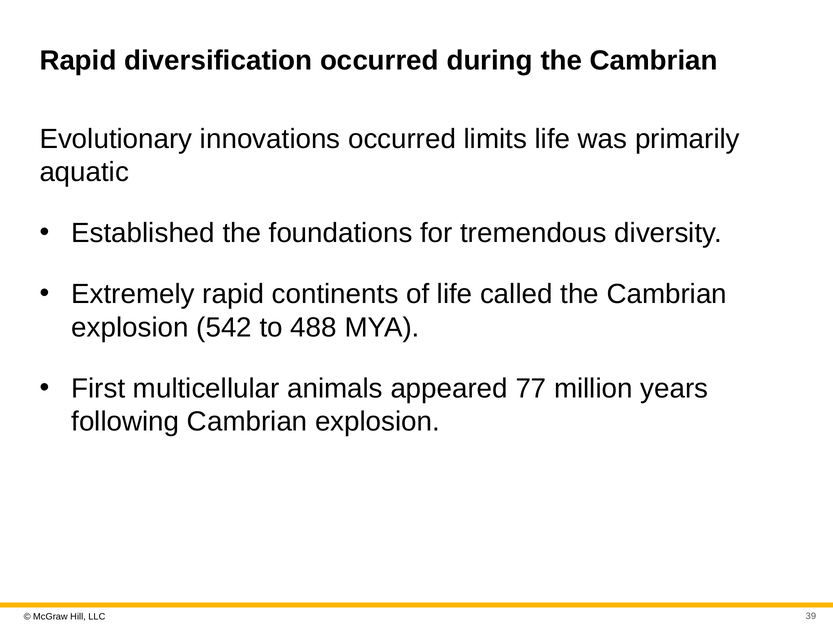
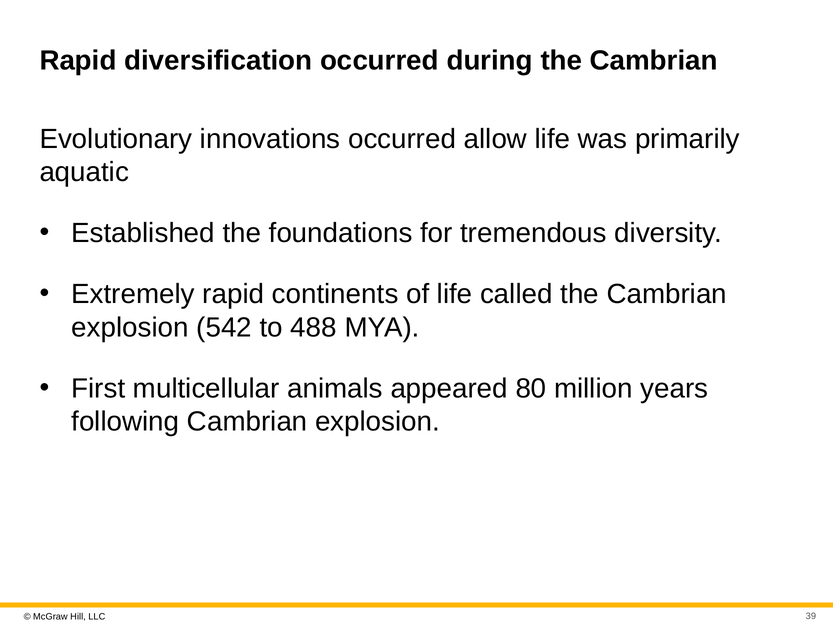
limits: limits -> allow (495, 139)
77: 77 -> 80 (531, 389)
